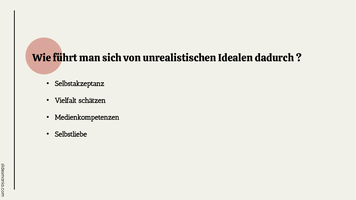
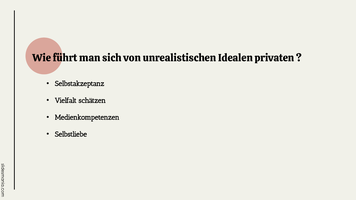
dadurch: dadurch -> privaten (275, 58)
